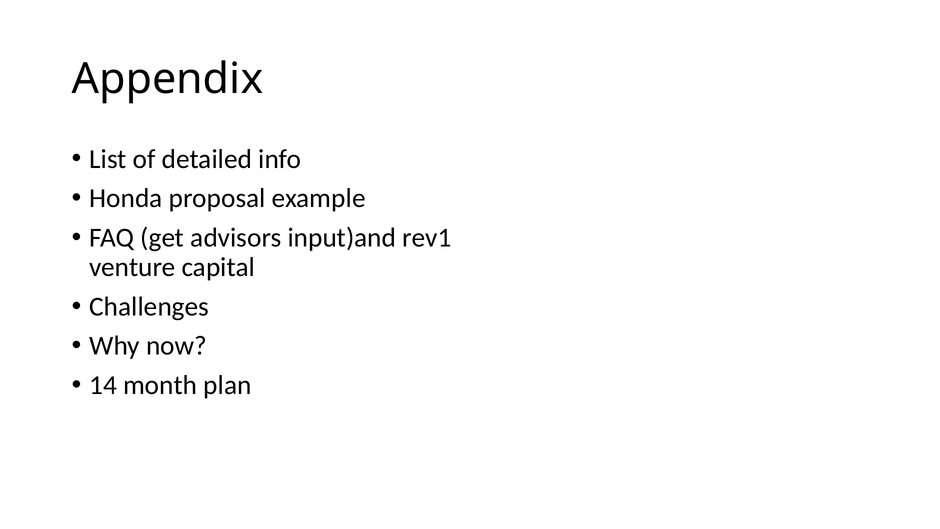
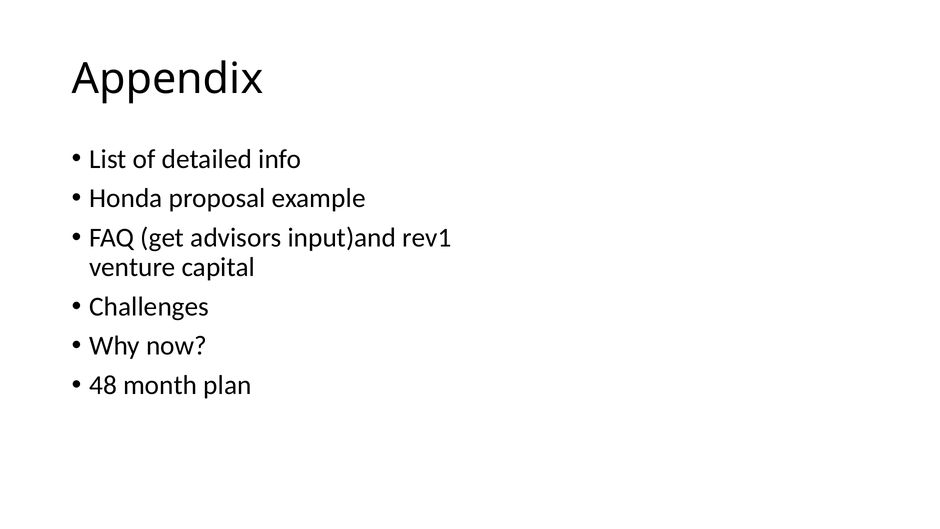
14: 14 -> 48 (103, 386)
